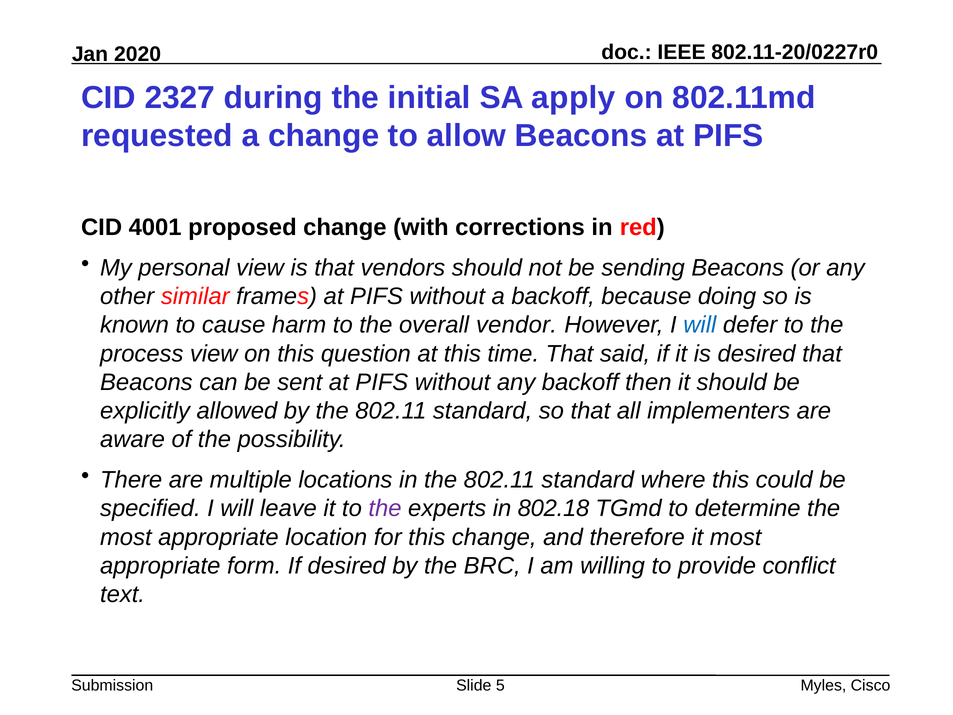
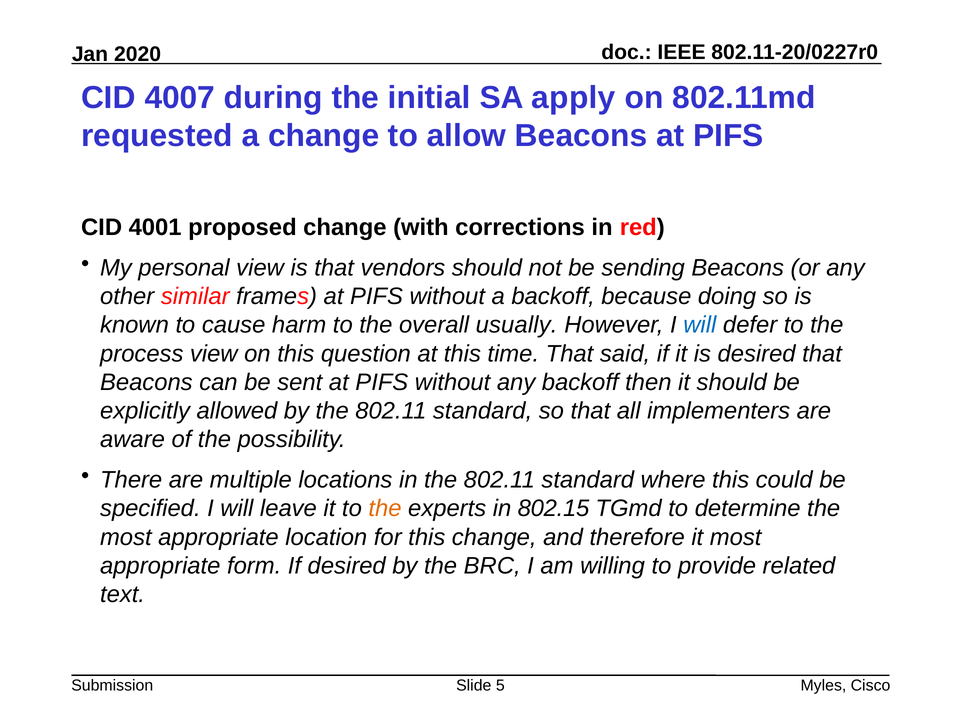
2327: 2327 -> 4007 (180, 98)
vendor: vendor -> usually (517, 325)
the colour: purple -> orange (385, 508)
802.18: 802.18 -> 802.15 (554, 508)
conflict: conflict -> related (799, 566)
